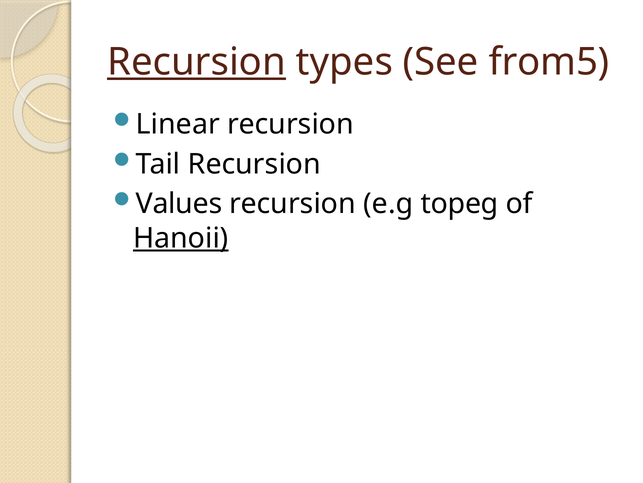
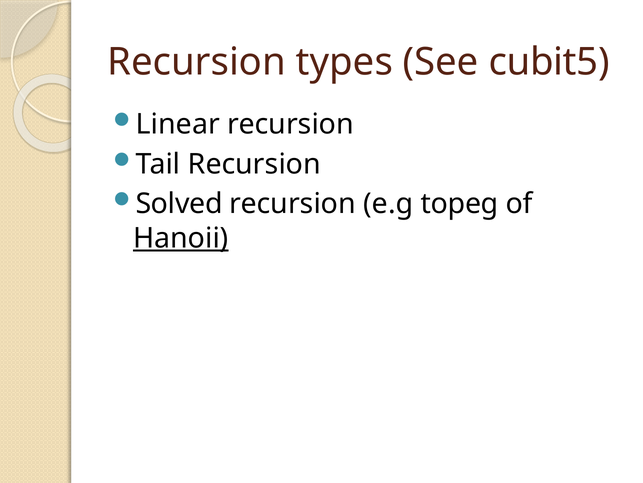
Recursion underline: present -> none (197, 62)
from5: from5 -> cubit5 (549, 62)
Values: Values -> Solved (179, 204)
